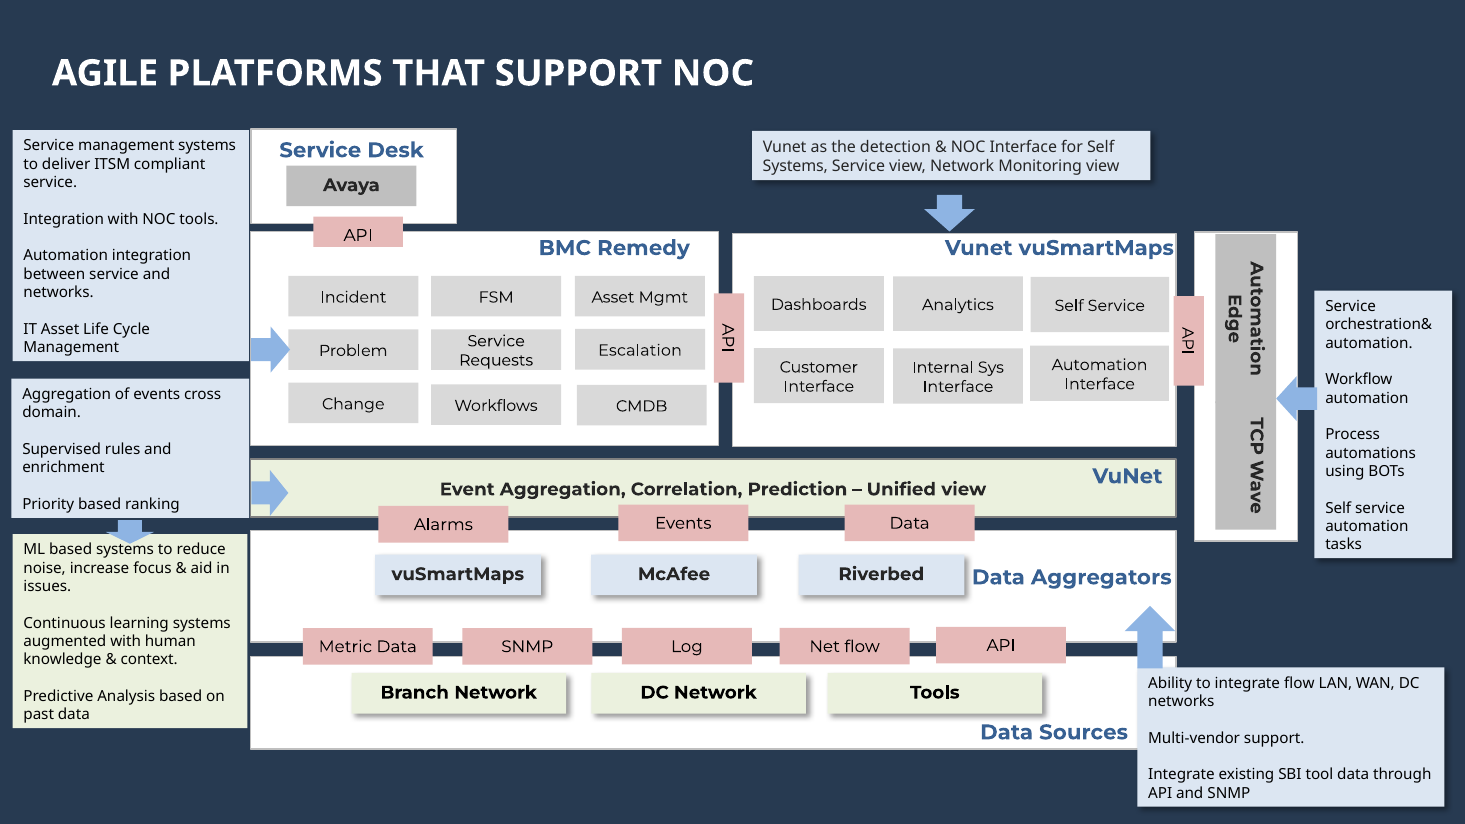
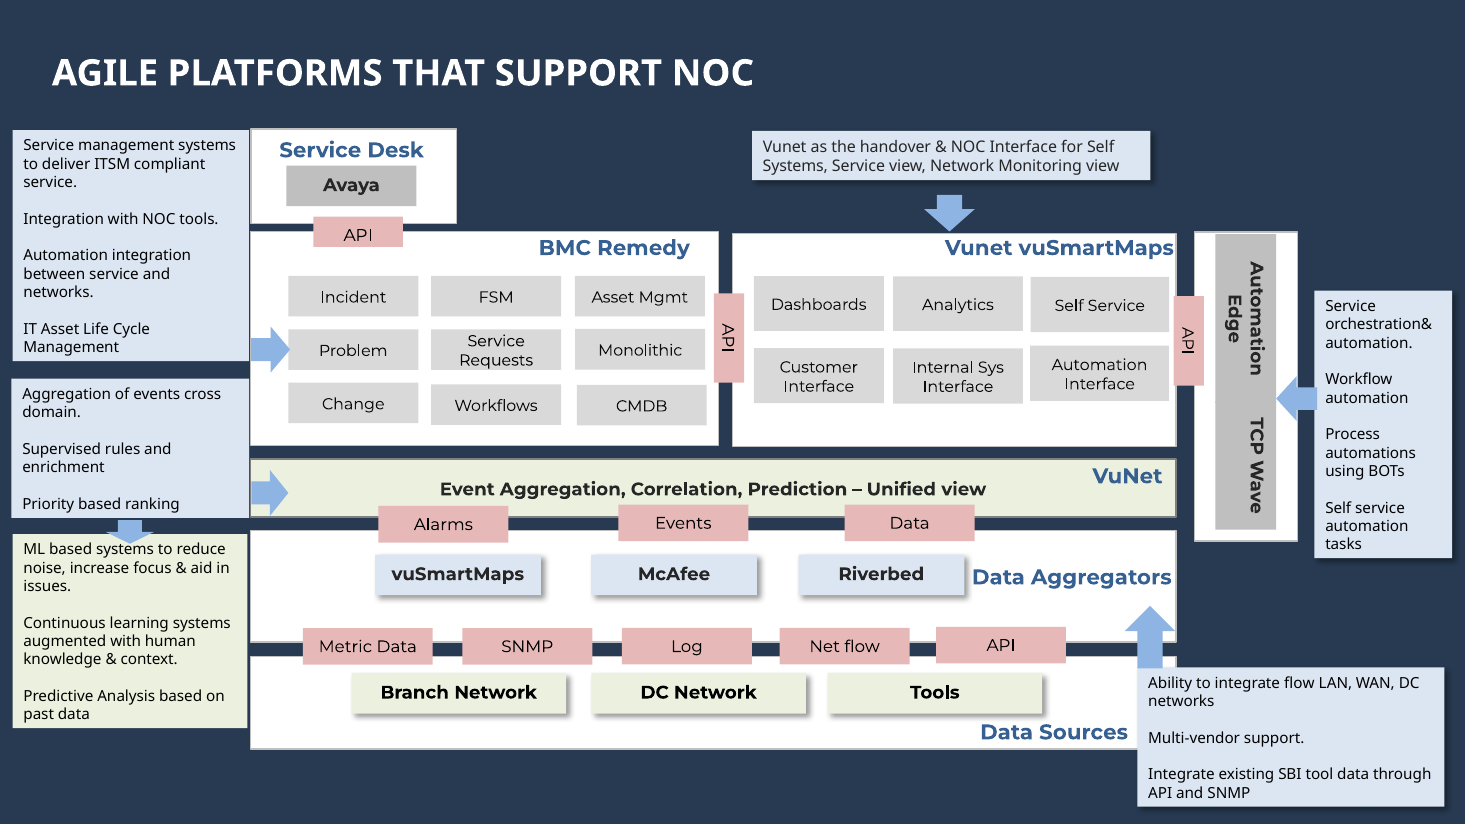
detection: detection -> handover (896, 147)
Escalation: Escalation -> Monolithic (640, 350)
